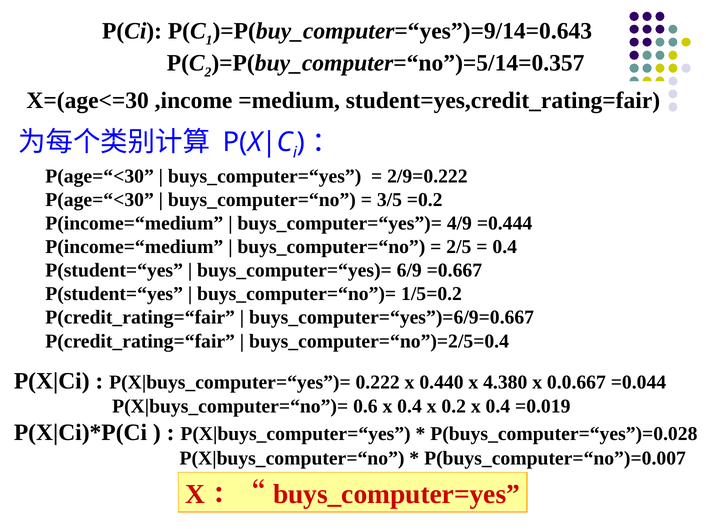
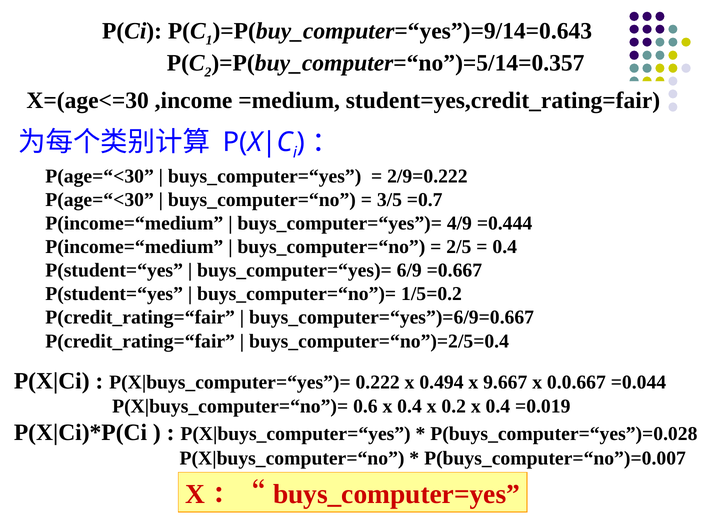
=0.2: =0.2 -> =0.7 (425, 200)
0.440: 0.440 -> 0.494 (442, 383)
4.380: 4.380 -> 9.667 (505, 383)
